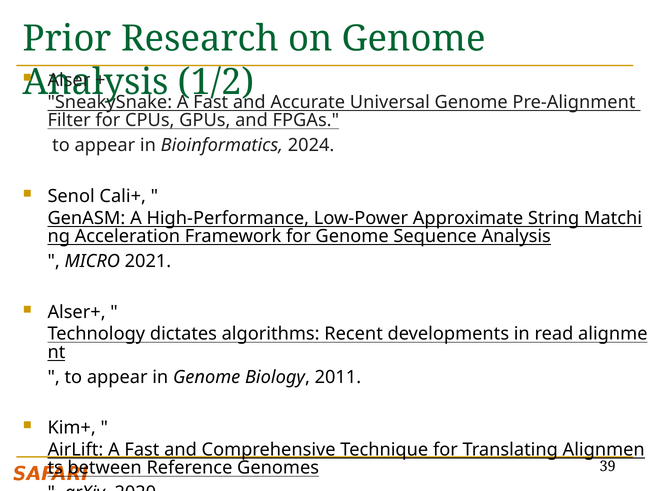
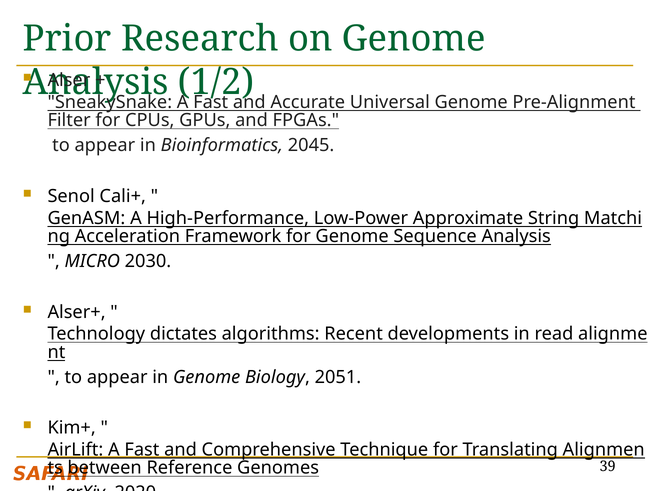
2024: 2024 -> 2045 (311, 145)
2021: 2021 -> 2030 (148, 261)
2011: 2011 -> 2051 (338, 377)
